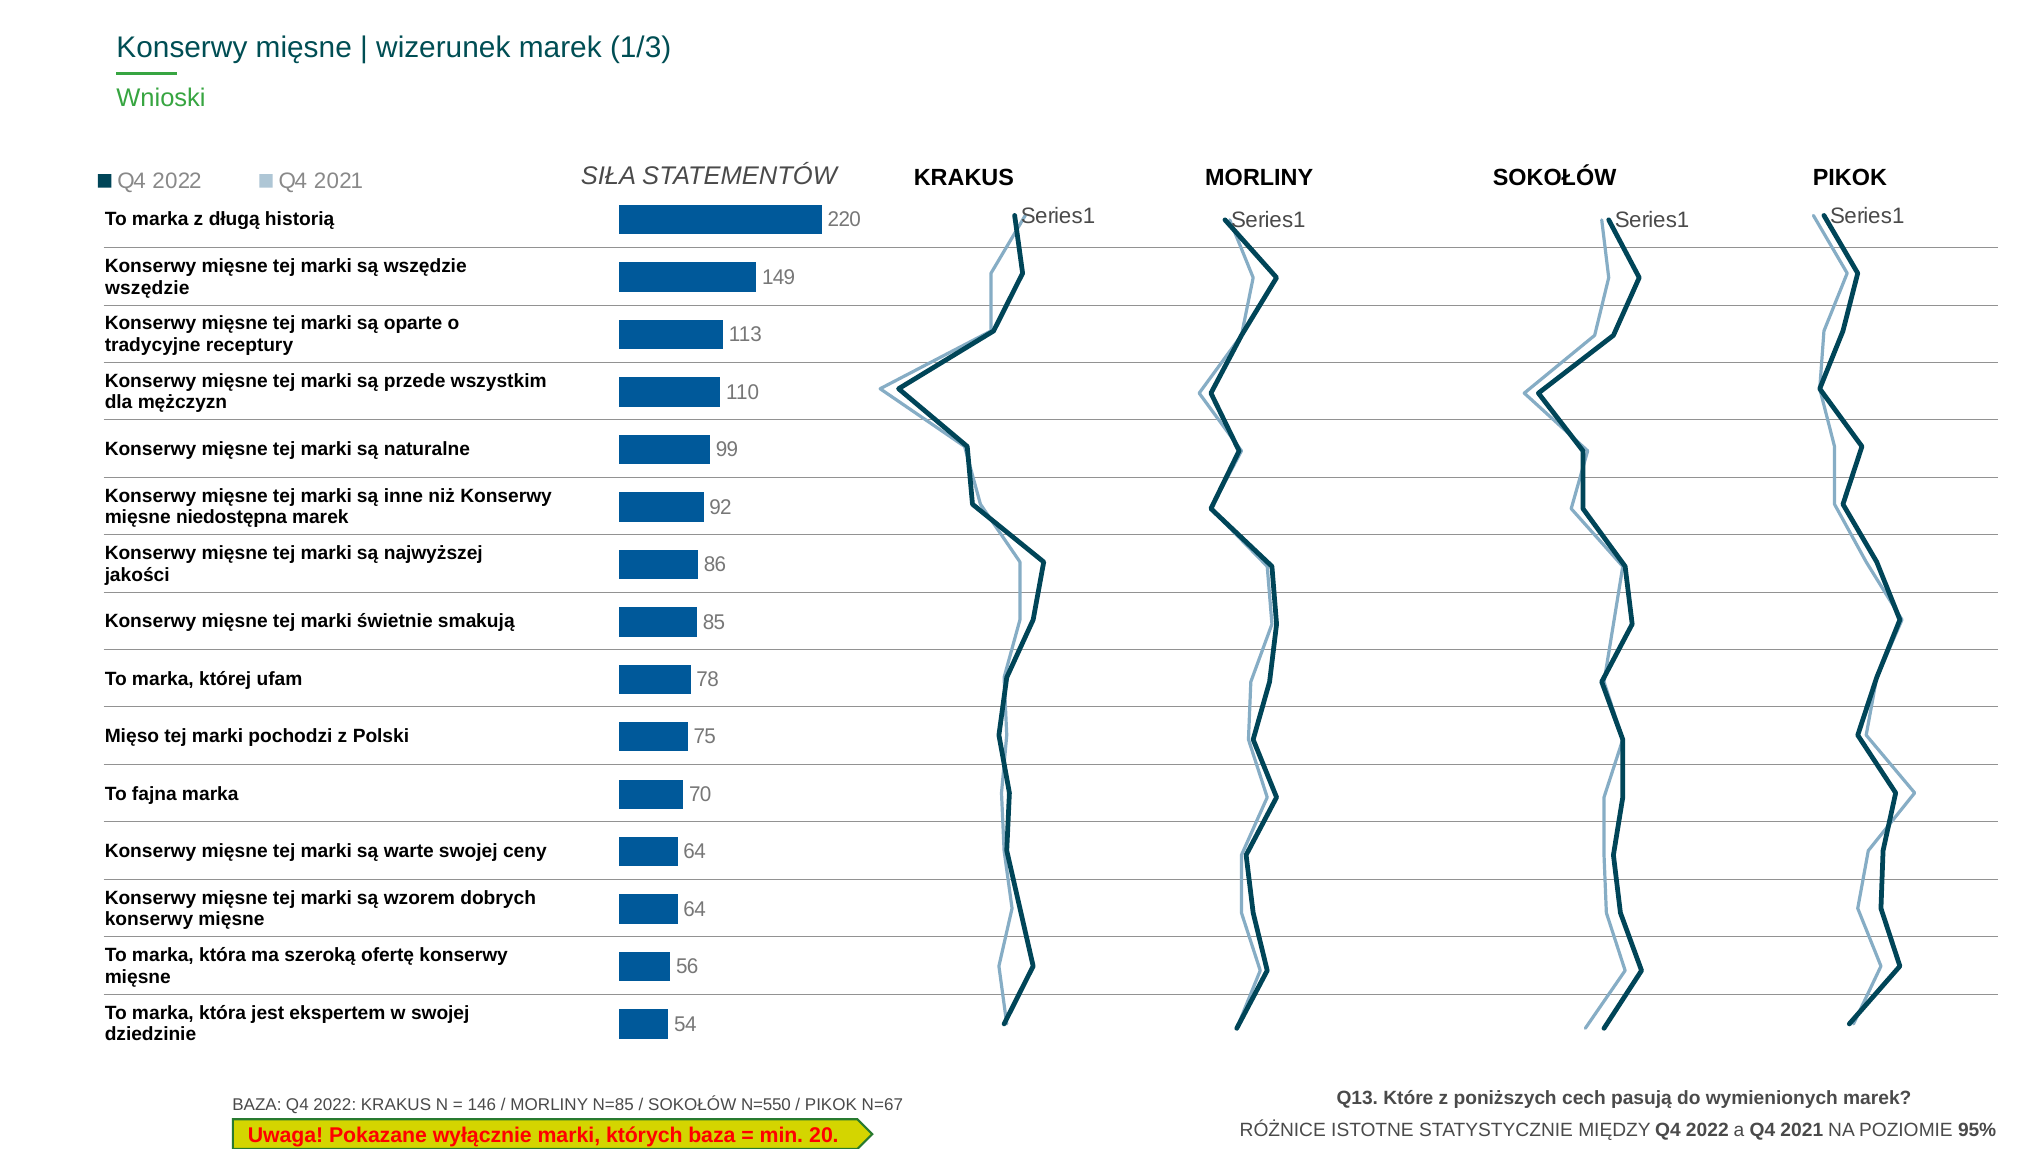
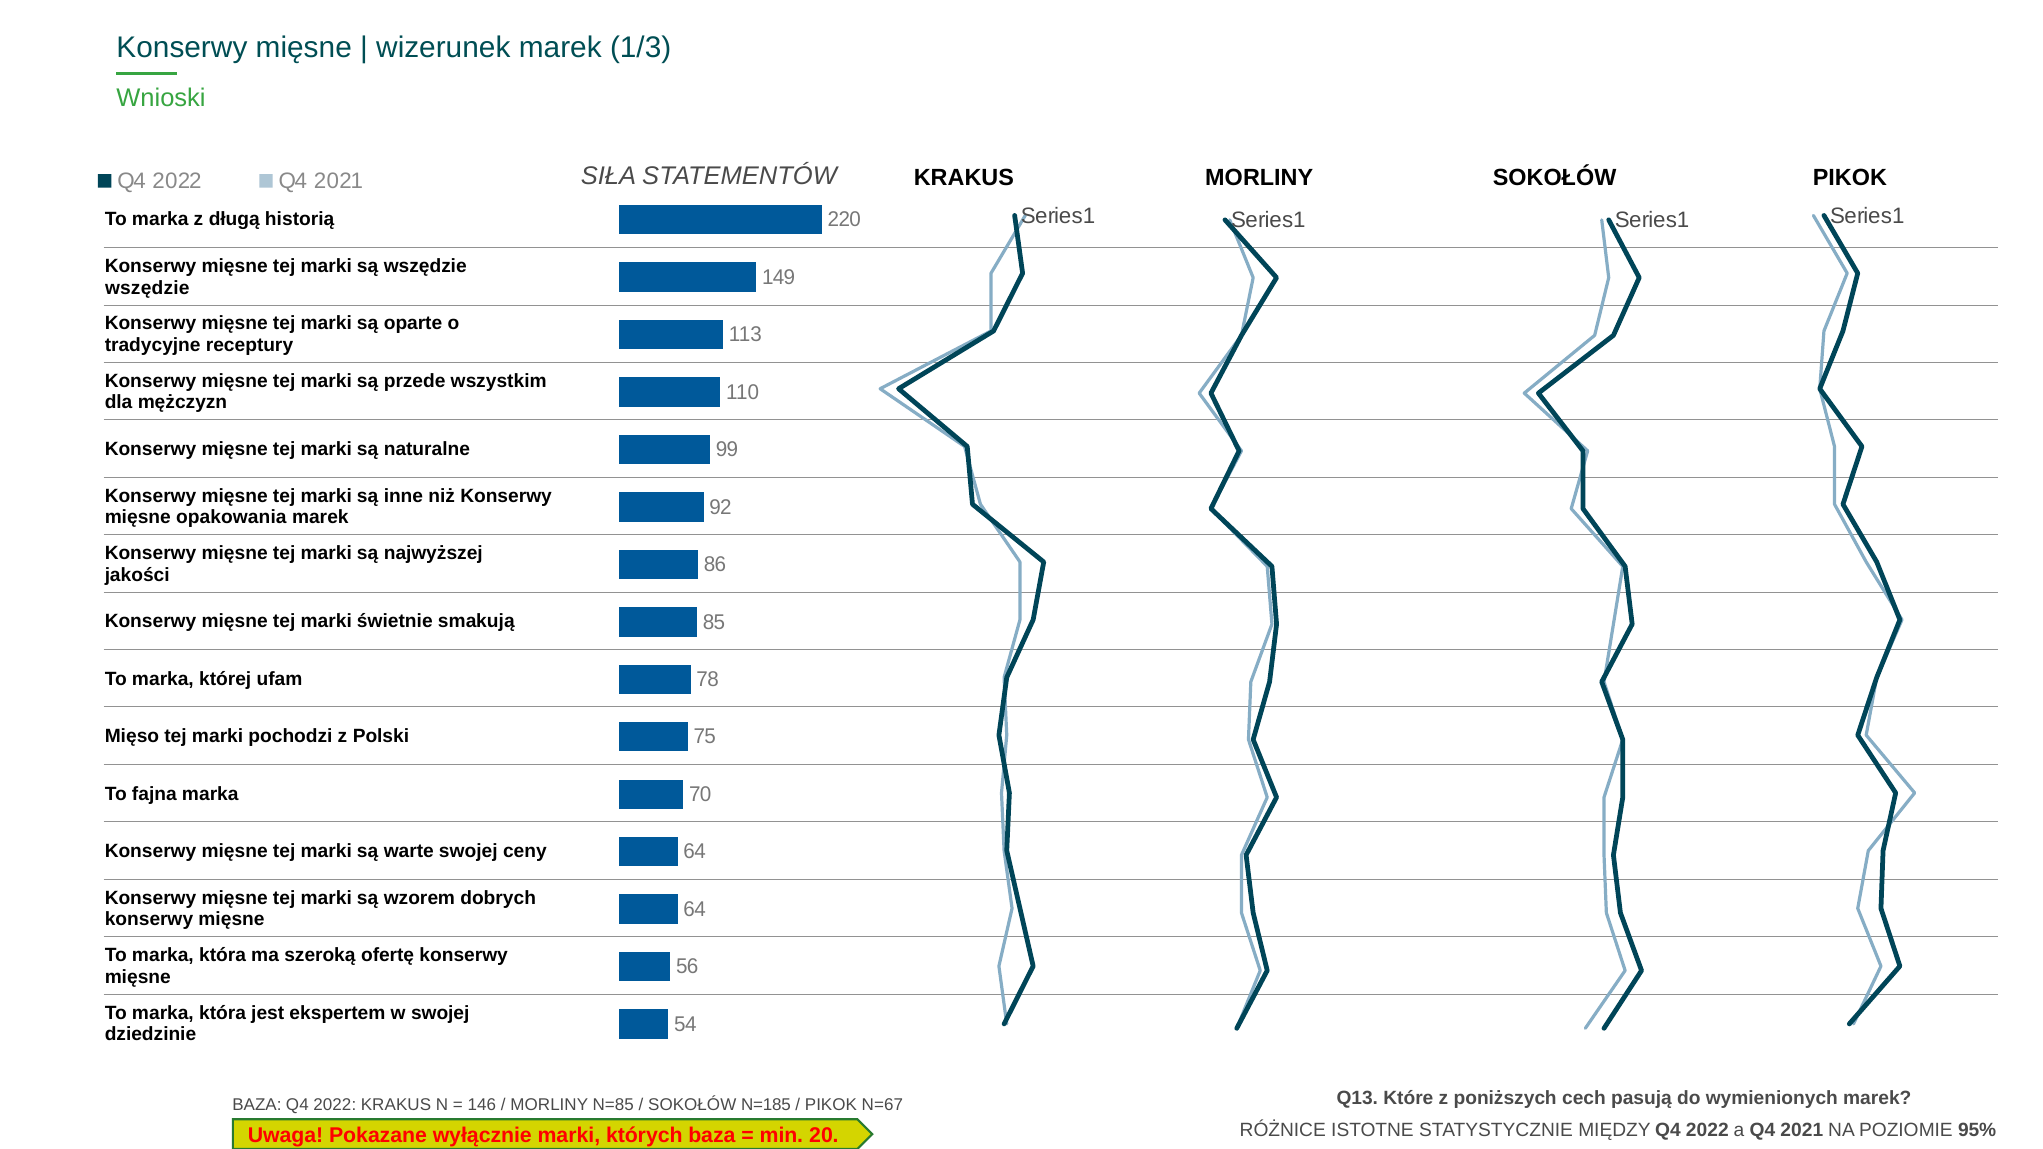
niedostępna: niedostępna -> opakowania (231, 517)
N=550: N=550 -> N=185 (766, 1105)
